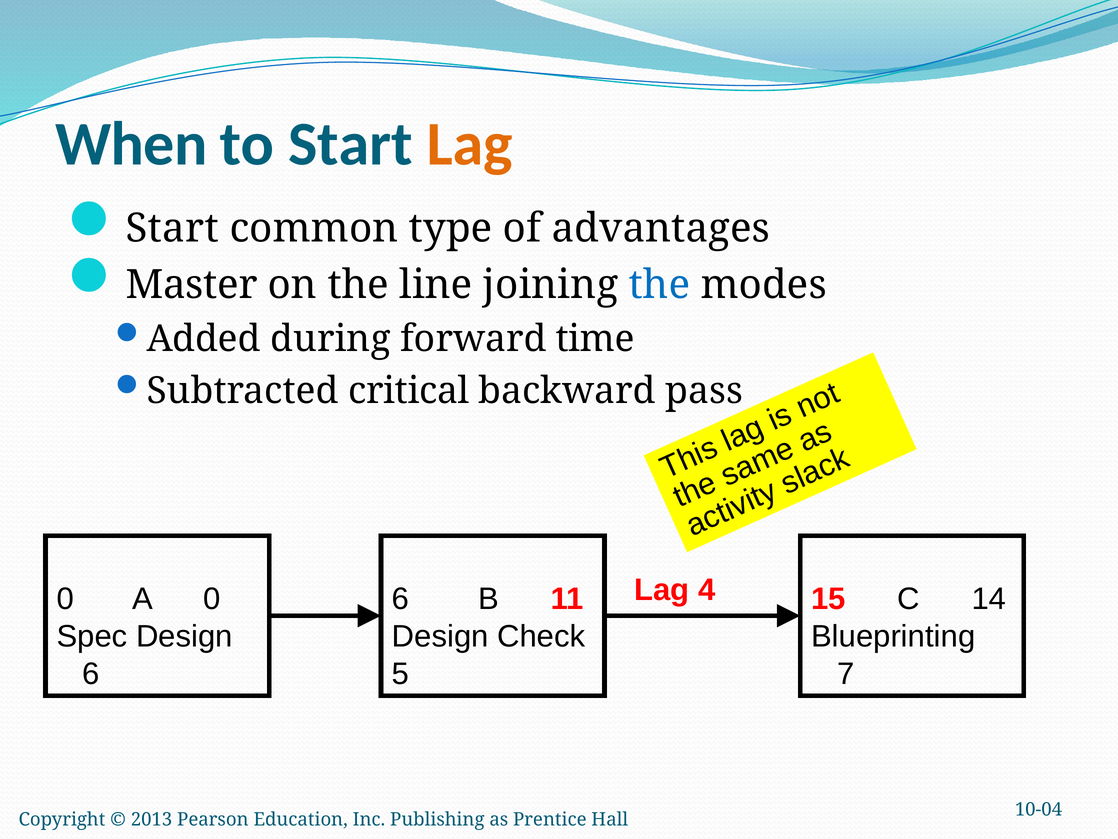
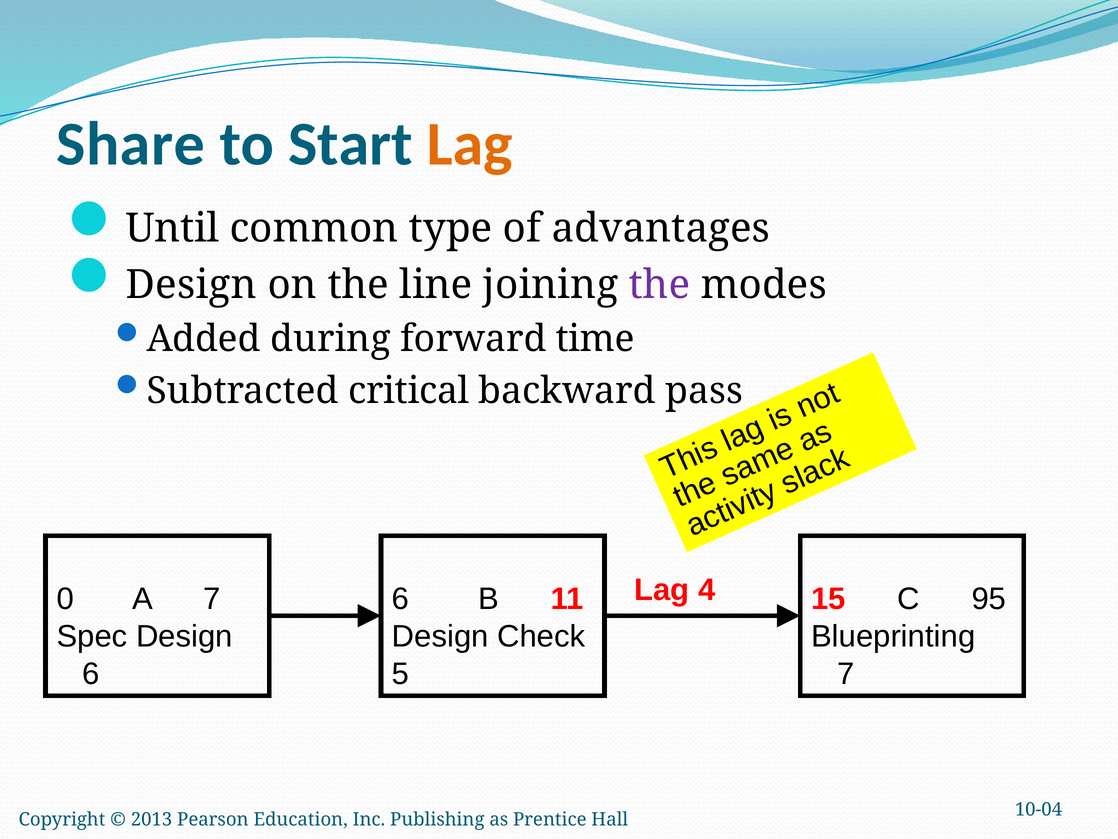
When: When -> Share (131, 144)
Start: Start -> Until (172, 228)
Master: Master -> Design (191, 285)
the colour: blue -> purple (659, 285)
A 0: 0 -> 7 (212, 599)
14: 14 -> 95 (989, 599)
